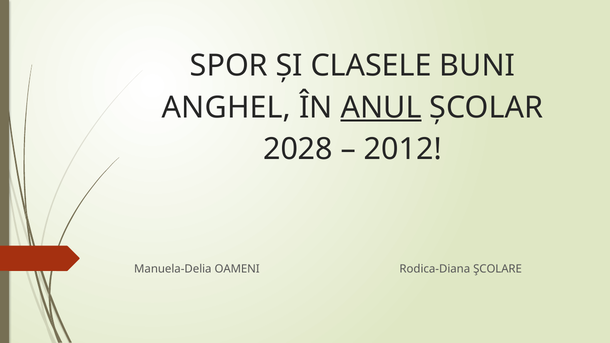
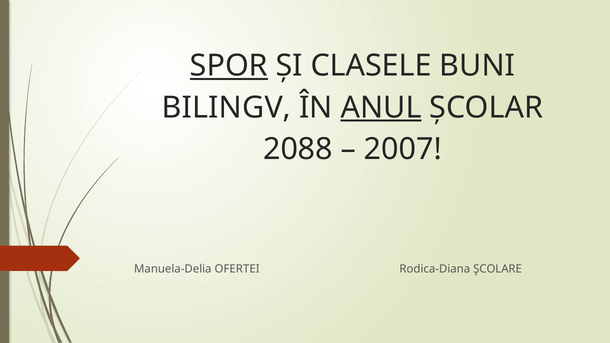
SPOR underline: none -> present (229, 66)
ANGHEL: ANGHEL -> BILINGV (226, 107)
2028: 2028 -> 2088 (298, 149)
2012: 2012 -> 2007 (403, 149)
OAMENI: OAMENI -> OFERTEI (237, 269)
